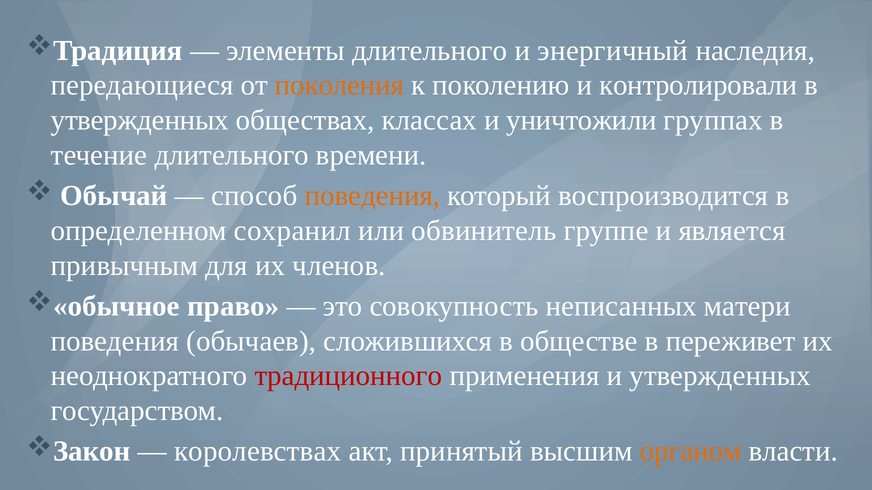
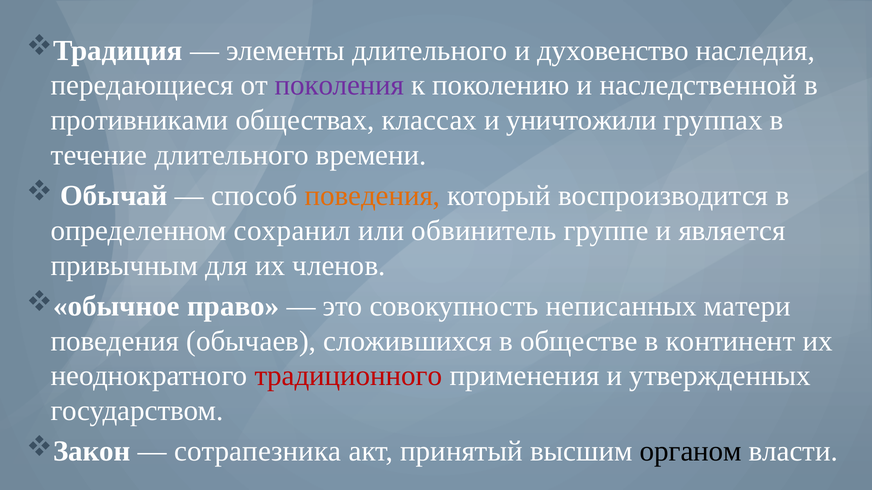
энергичный: энергичный -> духовенство (613, 51)
поколения colour: orange -> purple (339, 85)
контролировали: контролировали -> наследственной (698, 85)
утвержденных: утвержденных -> противниками (140, 120)
переживет: переживет -> континент (731, 341)
королевствах: королевствах -> сотрапезника (258, 452)
органом colour: orange -> black (691, 452)
